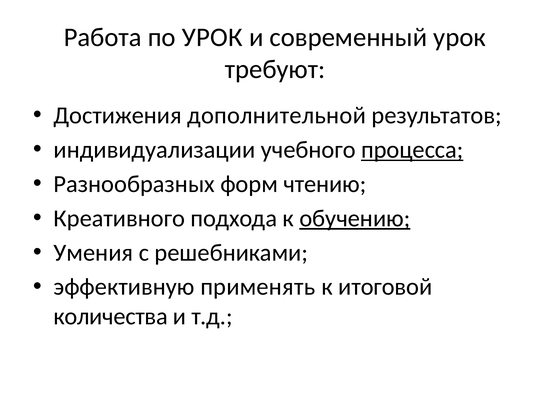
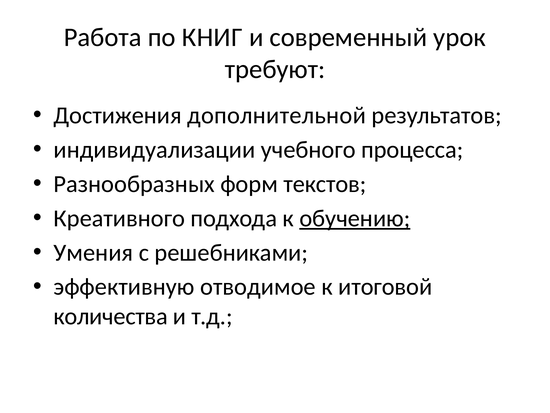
по УРОК: УРОК -> КНИГ (212, 37)
процесса underline: present -> none (412, 150)
чтению: чтению -> текстов (325, 184)
применять: применять -> отводимое (258, 287)
